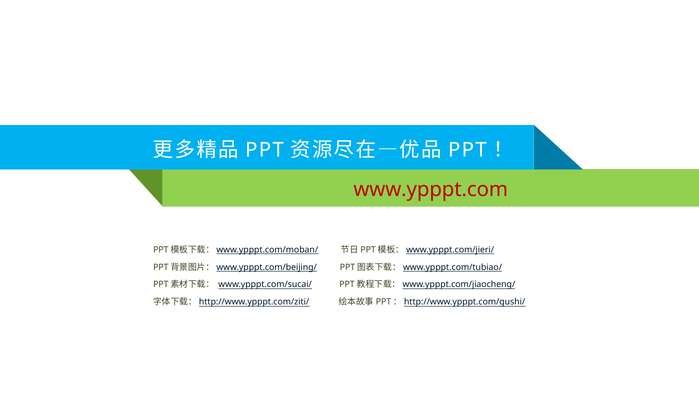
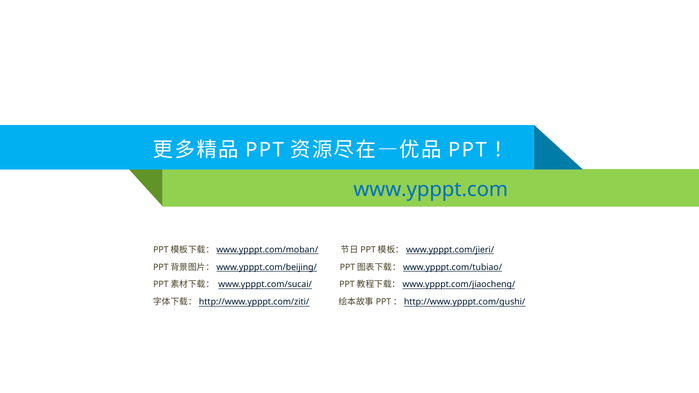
www.ypppt.com colour: red -> blue (431, 189)
